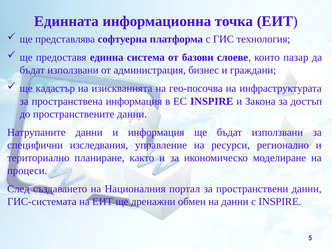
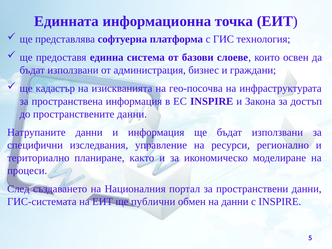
пазар: пазар -> освен (296, 57)
дренажни: дренажни -> публични (153, 202)
